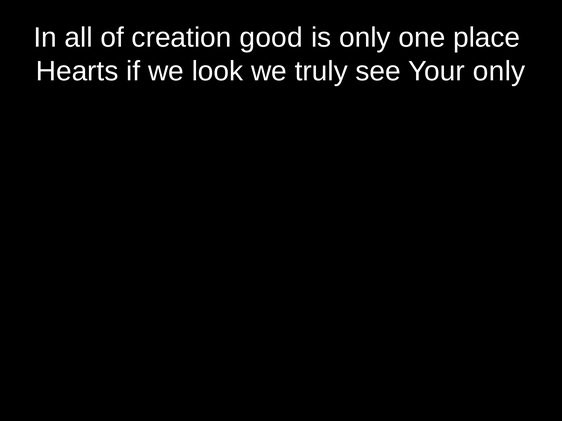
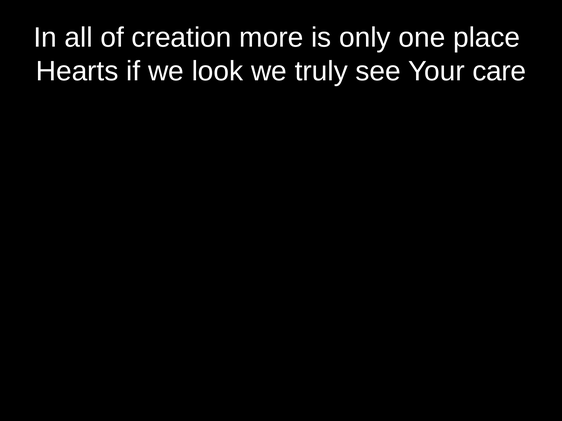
good: good -> more (271, 38)
Your only: only -> care (499, 71)
